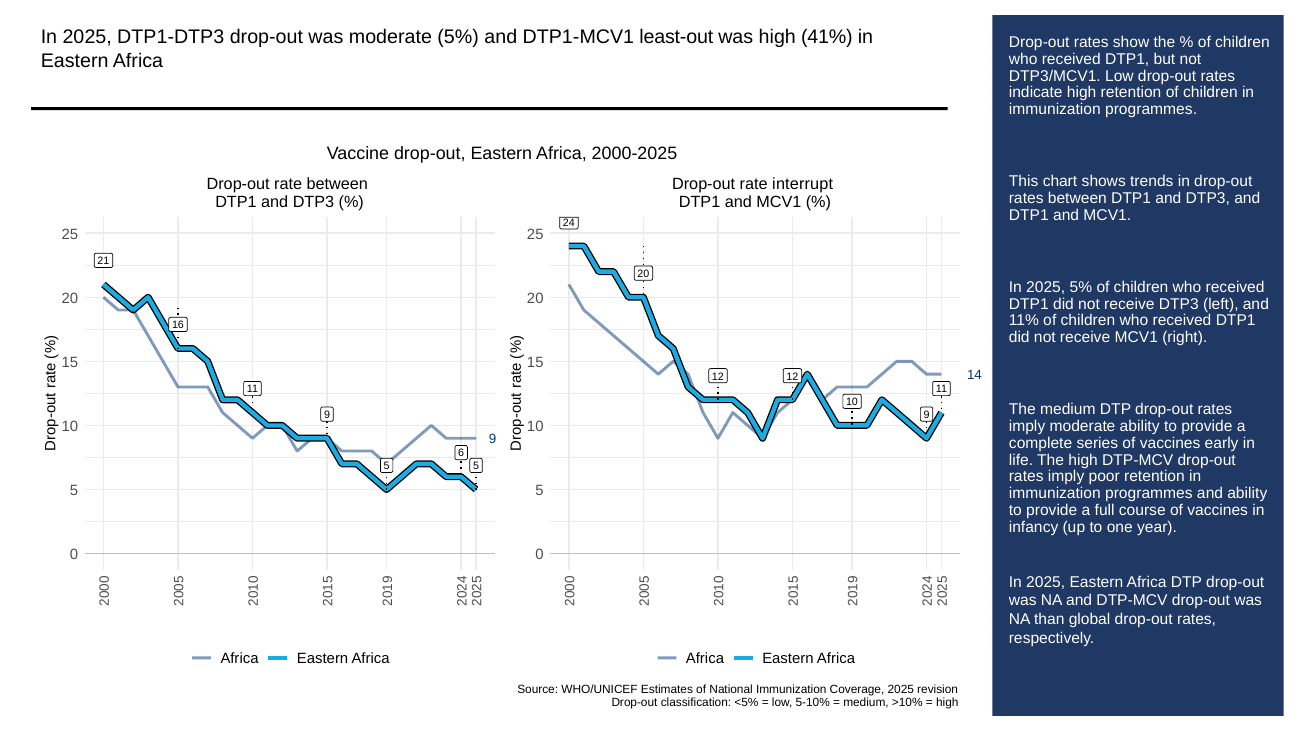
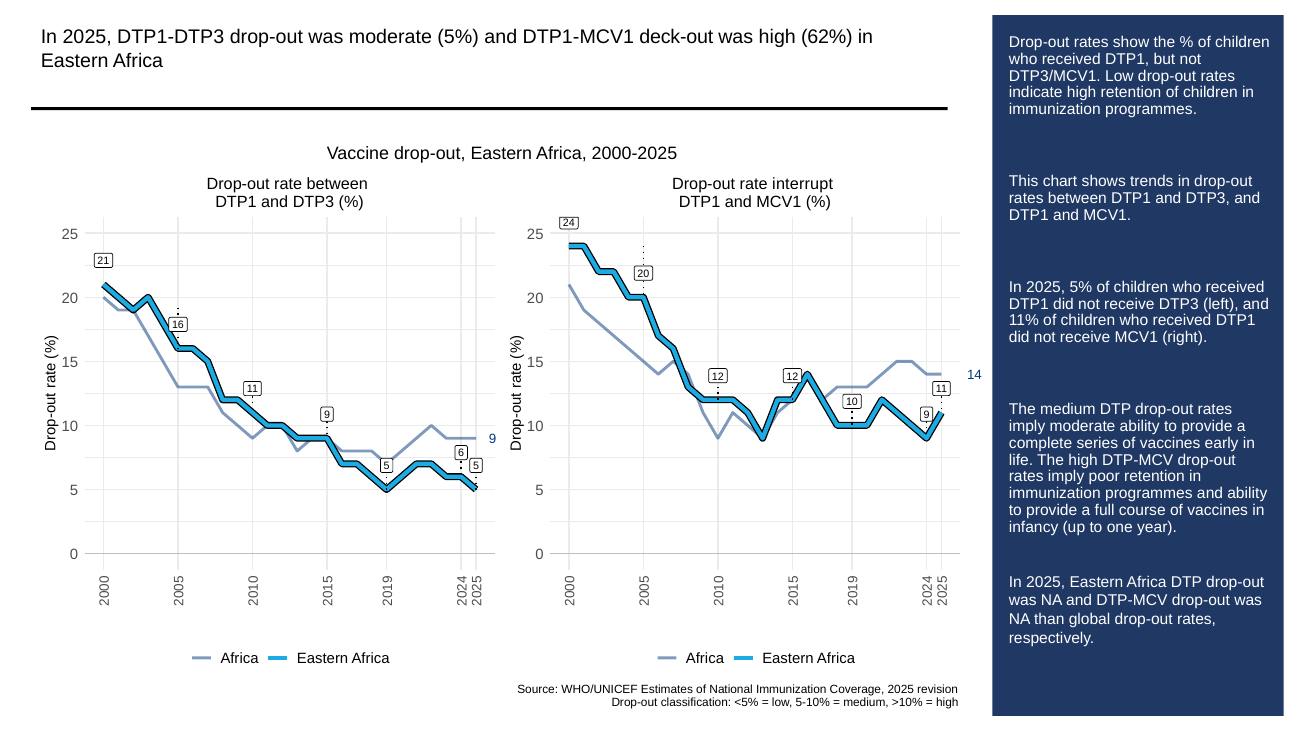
least-out: least-out -> deck-out (676, 37)
41%: 41% -> 62% (827, 37)
